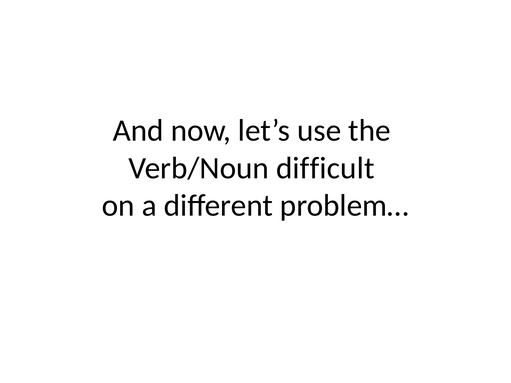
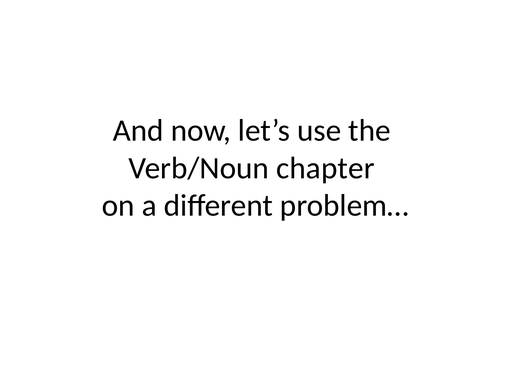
difficult: difficult -> chapter (325, 168)
